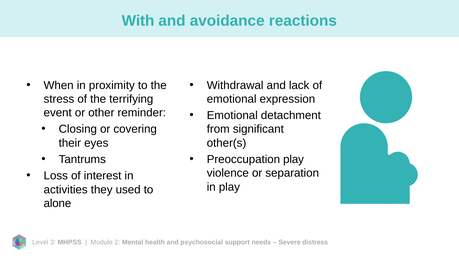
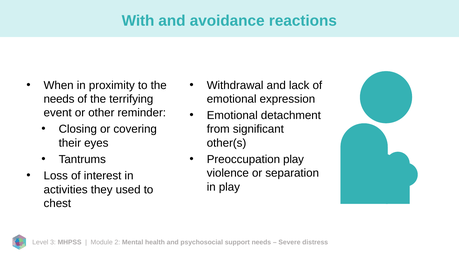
stress: stress -> needs (59, 99)
alone: alone -> chest (57, 203)
